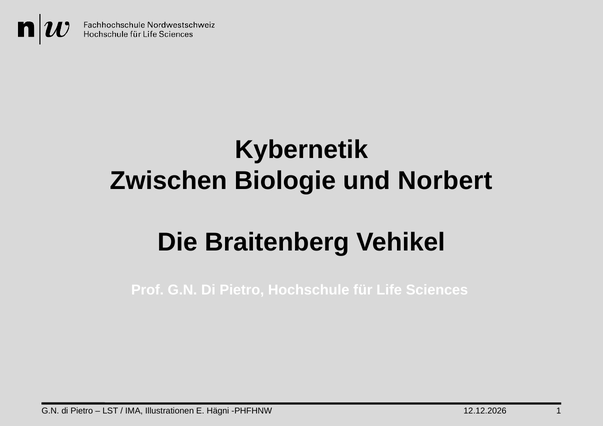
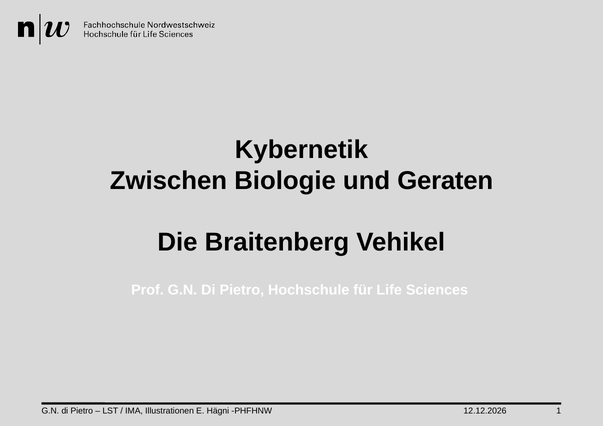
Norbert: Norbert -> Geraten (445, 181)
